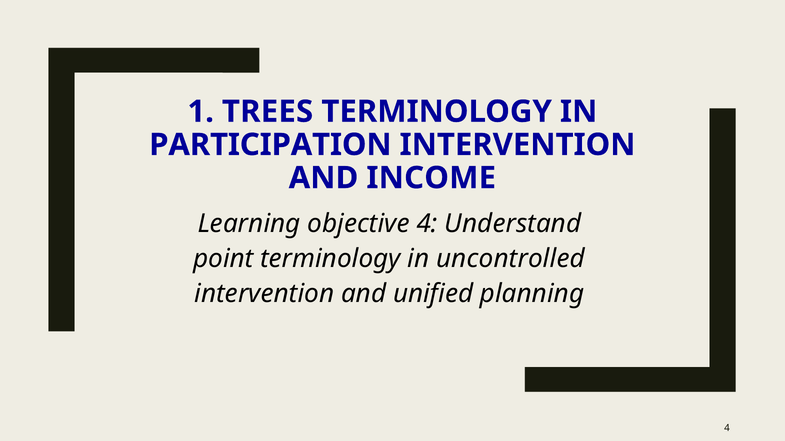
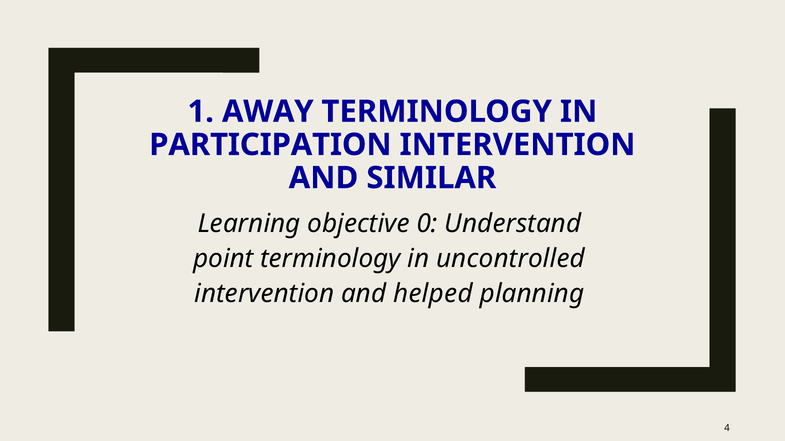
TREES: TREES -> AWAY (268, 112)
INCOME: INCOME -> SIMILAR (431, 178)
objective 4: 4 -> 0 (427, 224)
unified: unified -> helped (433, 294)
